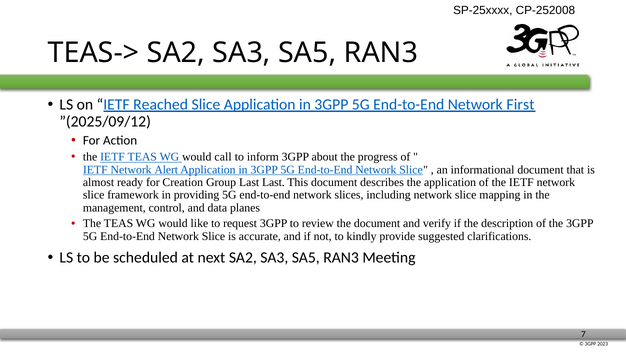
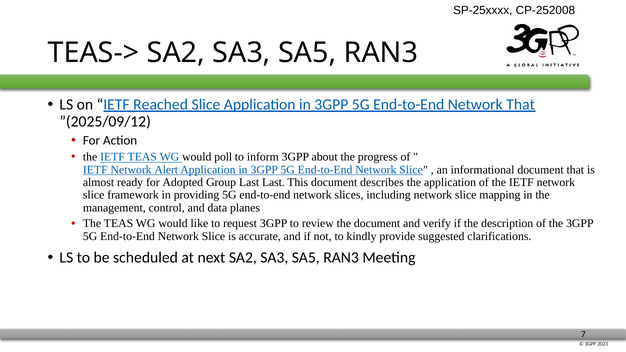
Network First: First -> That (521, 105)
call: call -> poll (223, 157)
Creation: Creation -> Adopted (183, 182)
